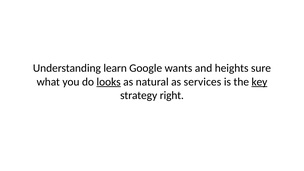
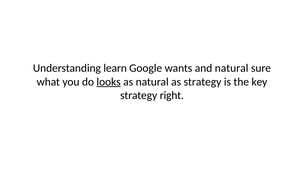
and heights: heights -> natural (232, 68)
as services: services -> strategy (203, 82)
key underline: present -> none (259, 82)
